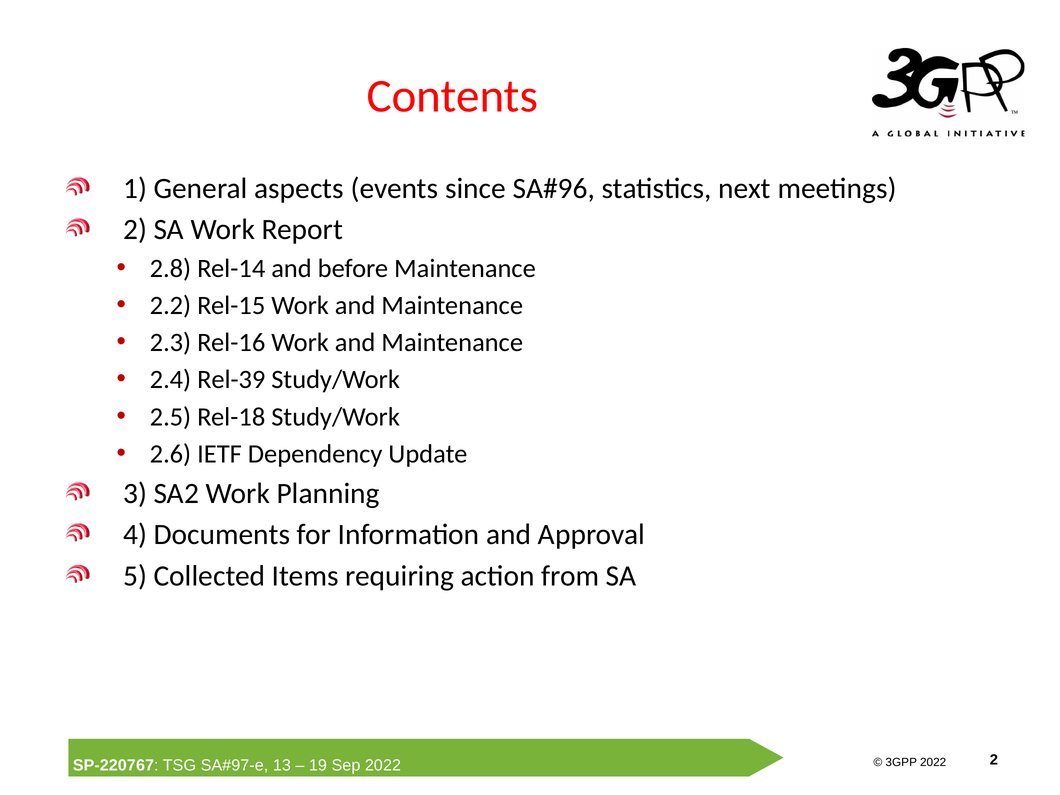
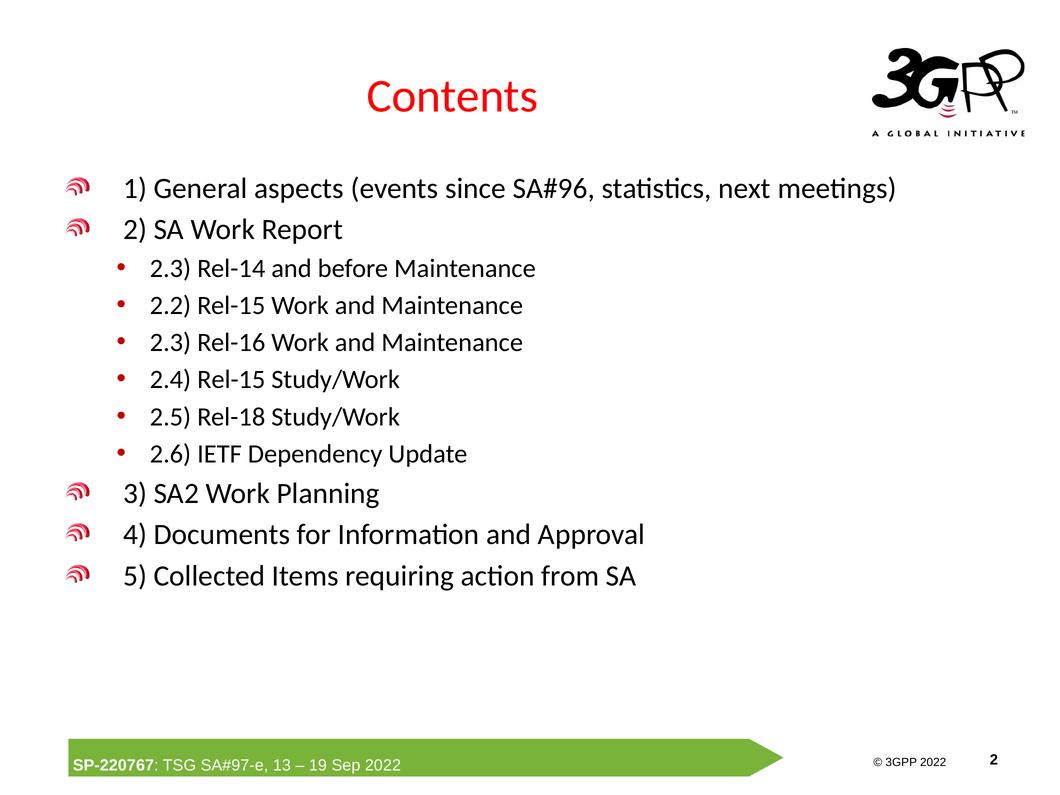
2.8: 2.8 -> 2.3 (170, 268)
2.4 Rel-39: Rel-39 -> Rel-15 (231, 380)
